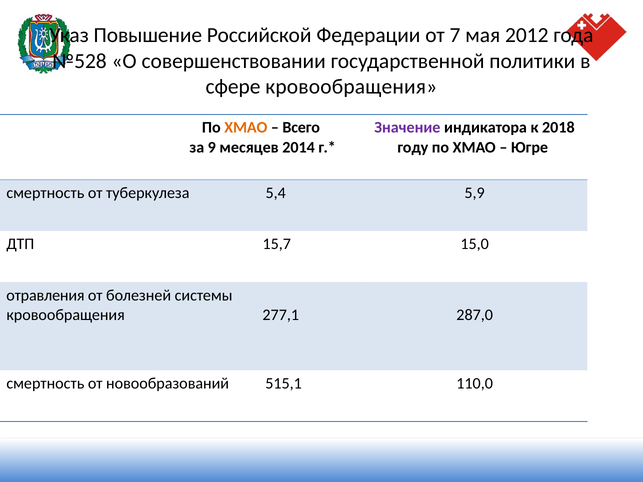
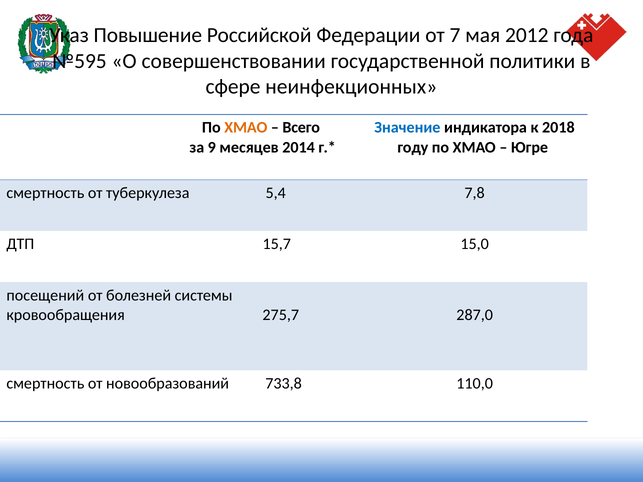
№528: №528 -> №595 (79, 61)
сфере кровообращения: кровообращения -> неинфекционных (351, 87)
Значение colour: purple -> blue (407, 128)
5,9: 5,9 -> 7,8 (475, 193)
отравления: отравления -> посещений (45, 295)
277,1: 277,1 -> 275,7 (281, 315)
515,1: 515,1 -> 733,8 (284, 384)
